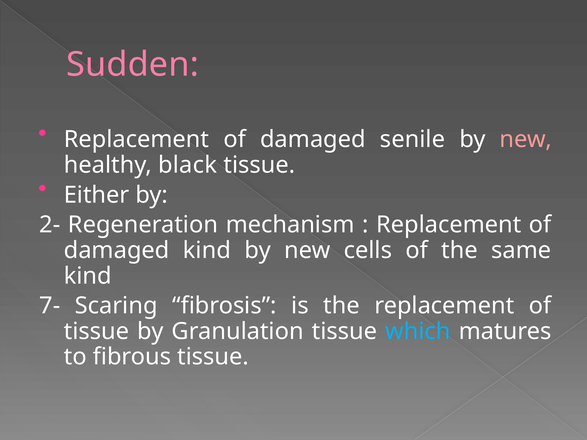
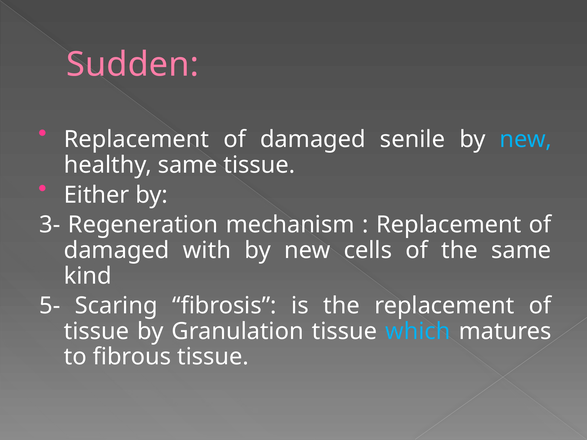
new colour: pink -> light blue (526, 140)
healthy black: black -> same (188, 165)
2-: 2- -> 3- (50, 225)
damaged kind: kind -> with (207, 251)
7-: 7- -> 5- (50, 306)
